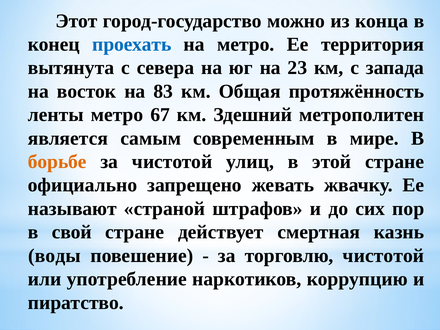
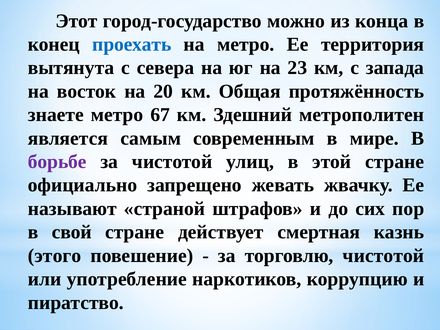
83: 83 -> 20 (163, 91)
ленты: ленты -> знаете (56, 115)
борьбе colour: orange -> purple (57, 162)
воды: воды -> этого (55, 256)
